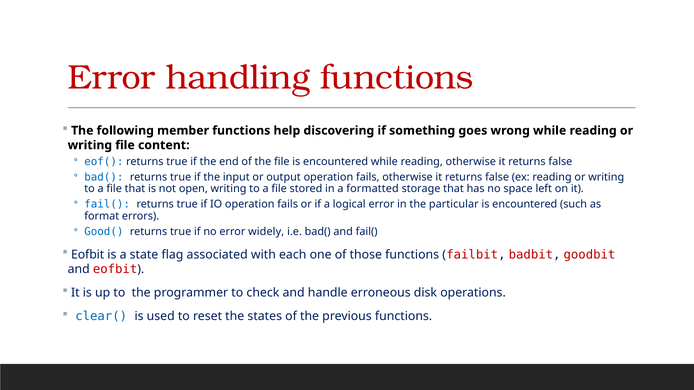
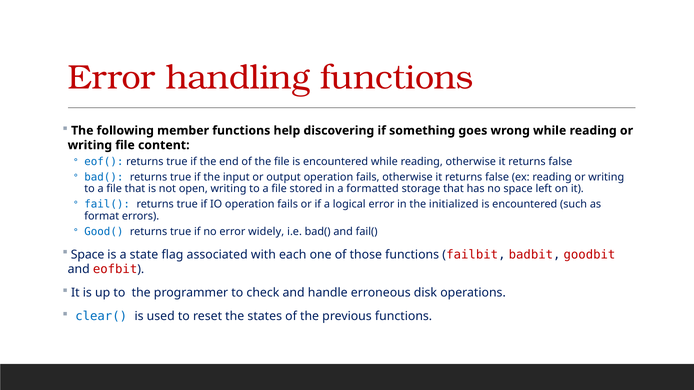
particular: particular -> initialized (454, 205)
Eofbit: Eofbit -> Space (88, 255)
